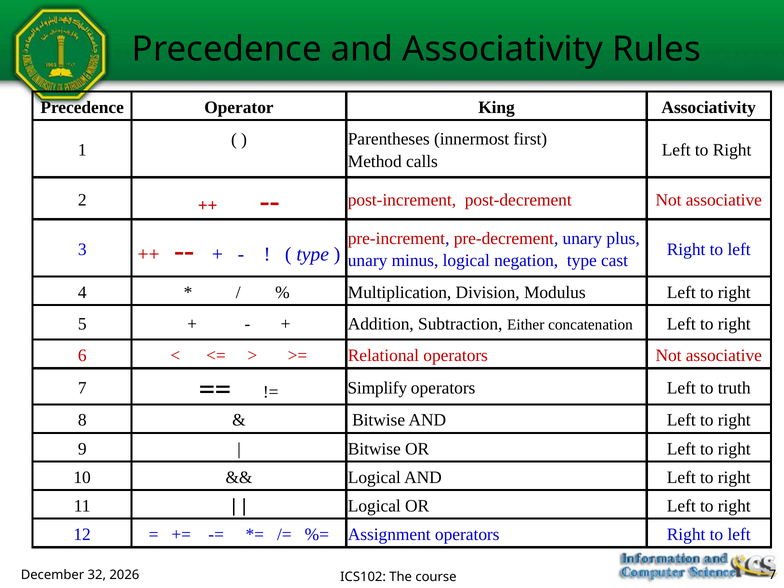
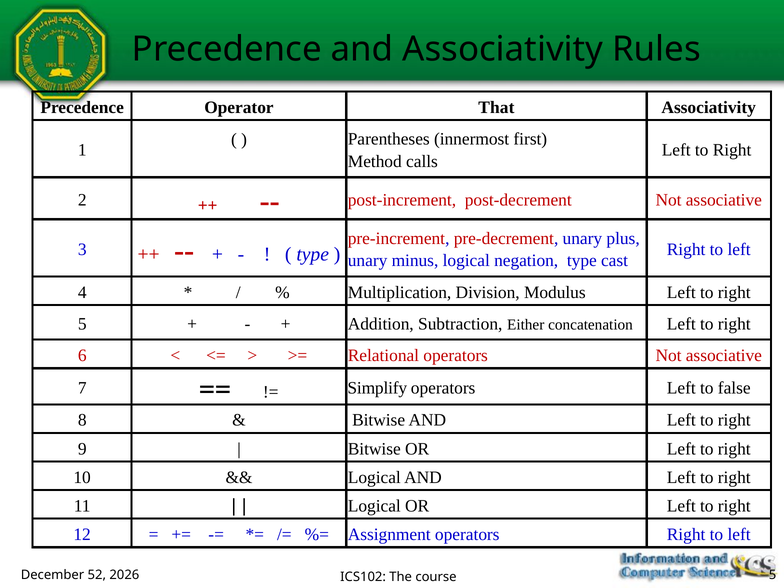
King: King -> That (496, 107)
truth: truth -> false (734, 388)
32: 32 -> 52 (97, 575)
course 7: 7 -> 5 (773, 575)
